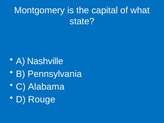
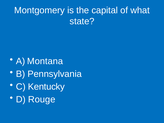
Nashville: Nashville -> Montana (45, 61)
Alabama: Alabama -> Kentucky (46, 87)
